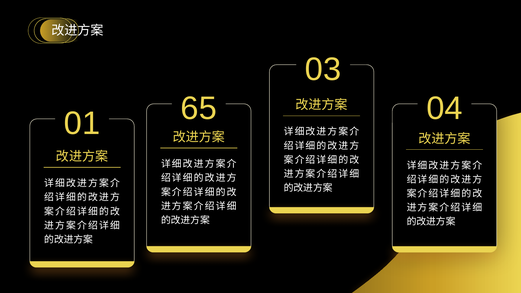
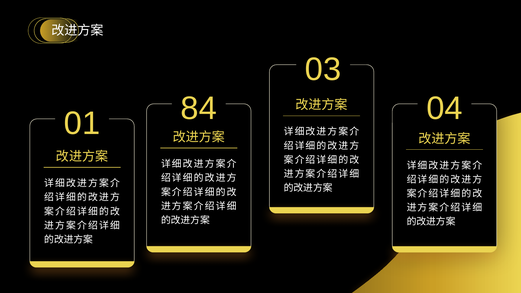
65: 65 -> 84 (199, 108)
